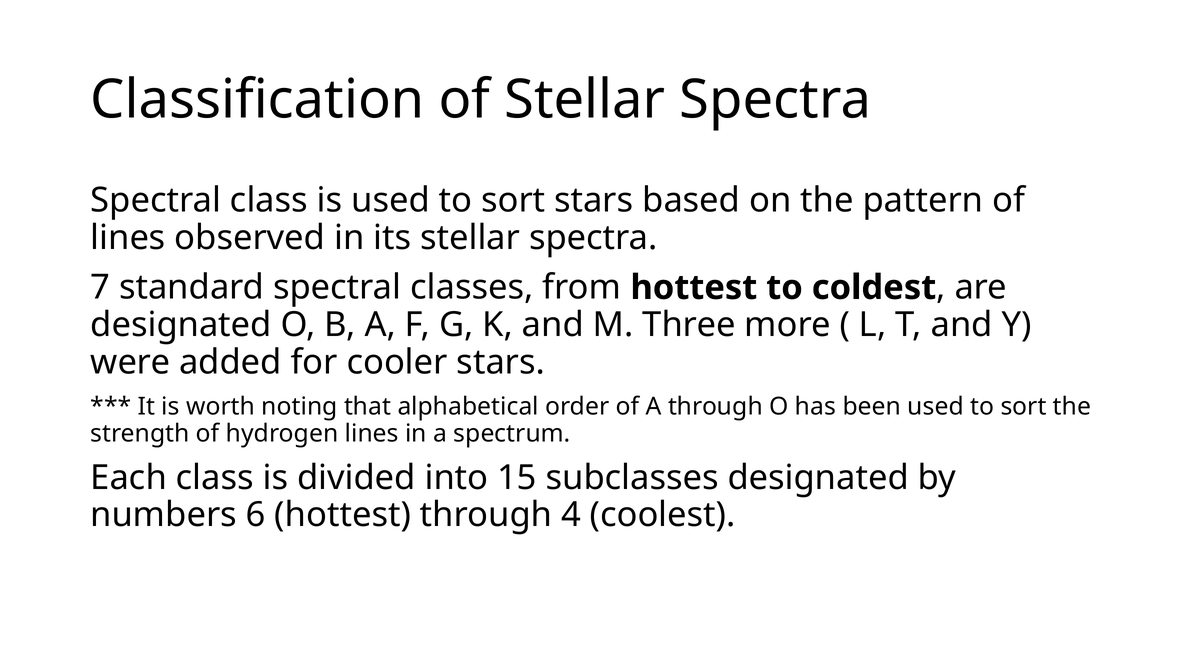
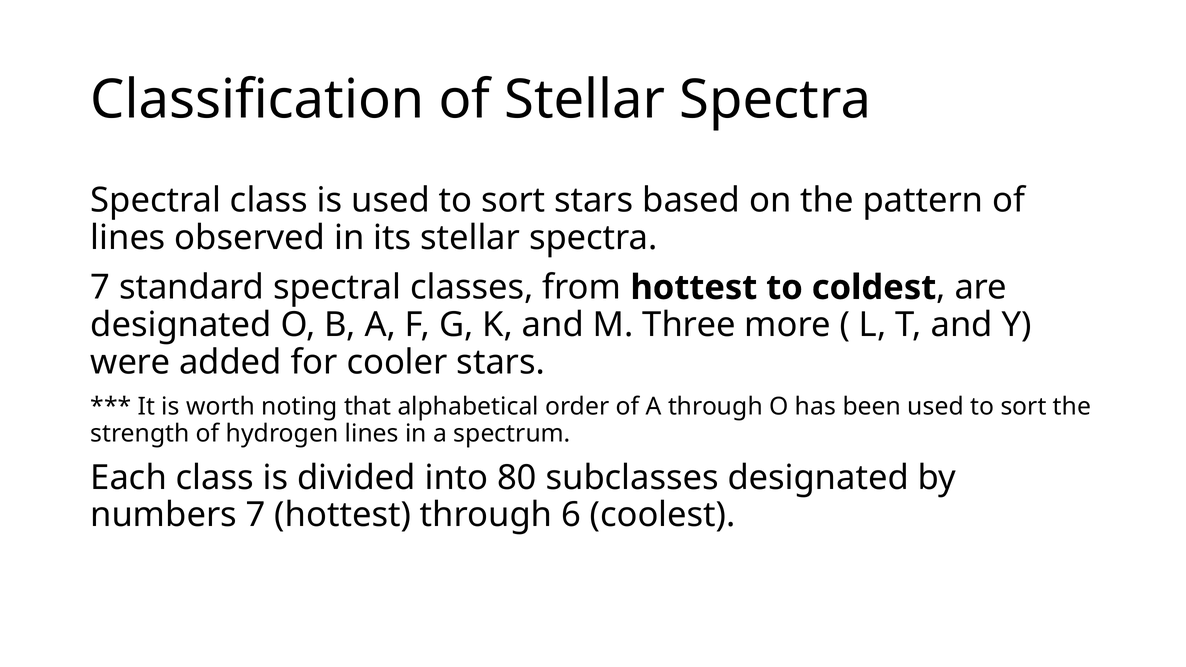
15: 15 -> 80 (517, 478)
numbers 6: 6 -> 7 (256, 515)
4: 4 -> 6 (571, 515)
